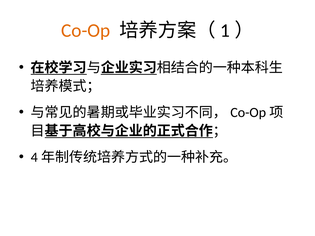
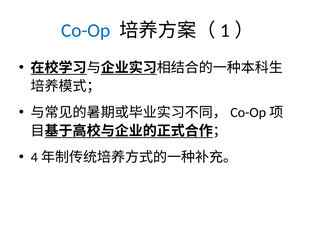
Co-Op colour: orange -> blue (86, 30)
